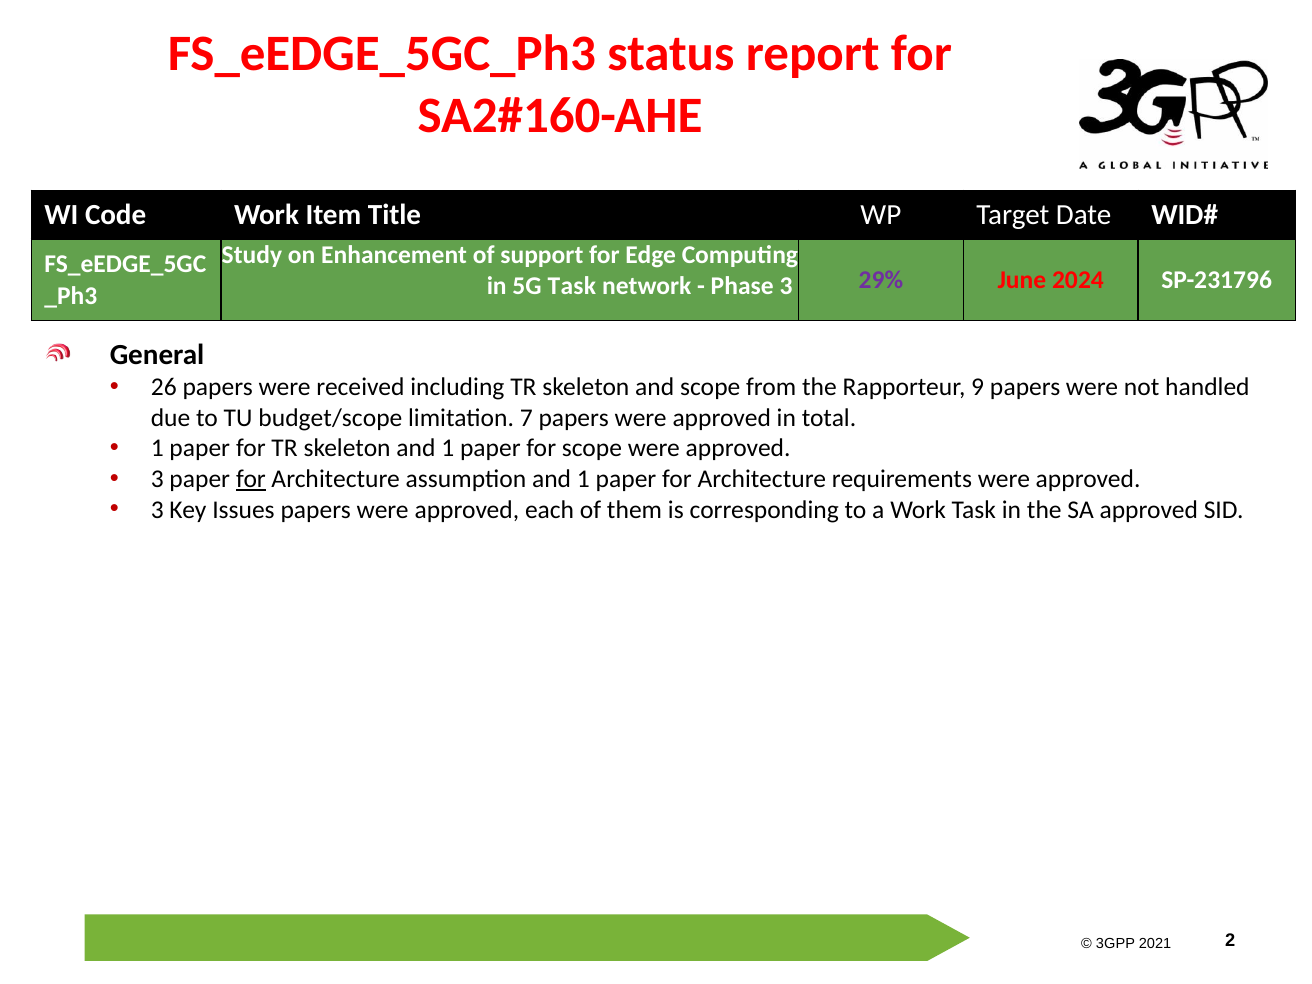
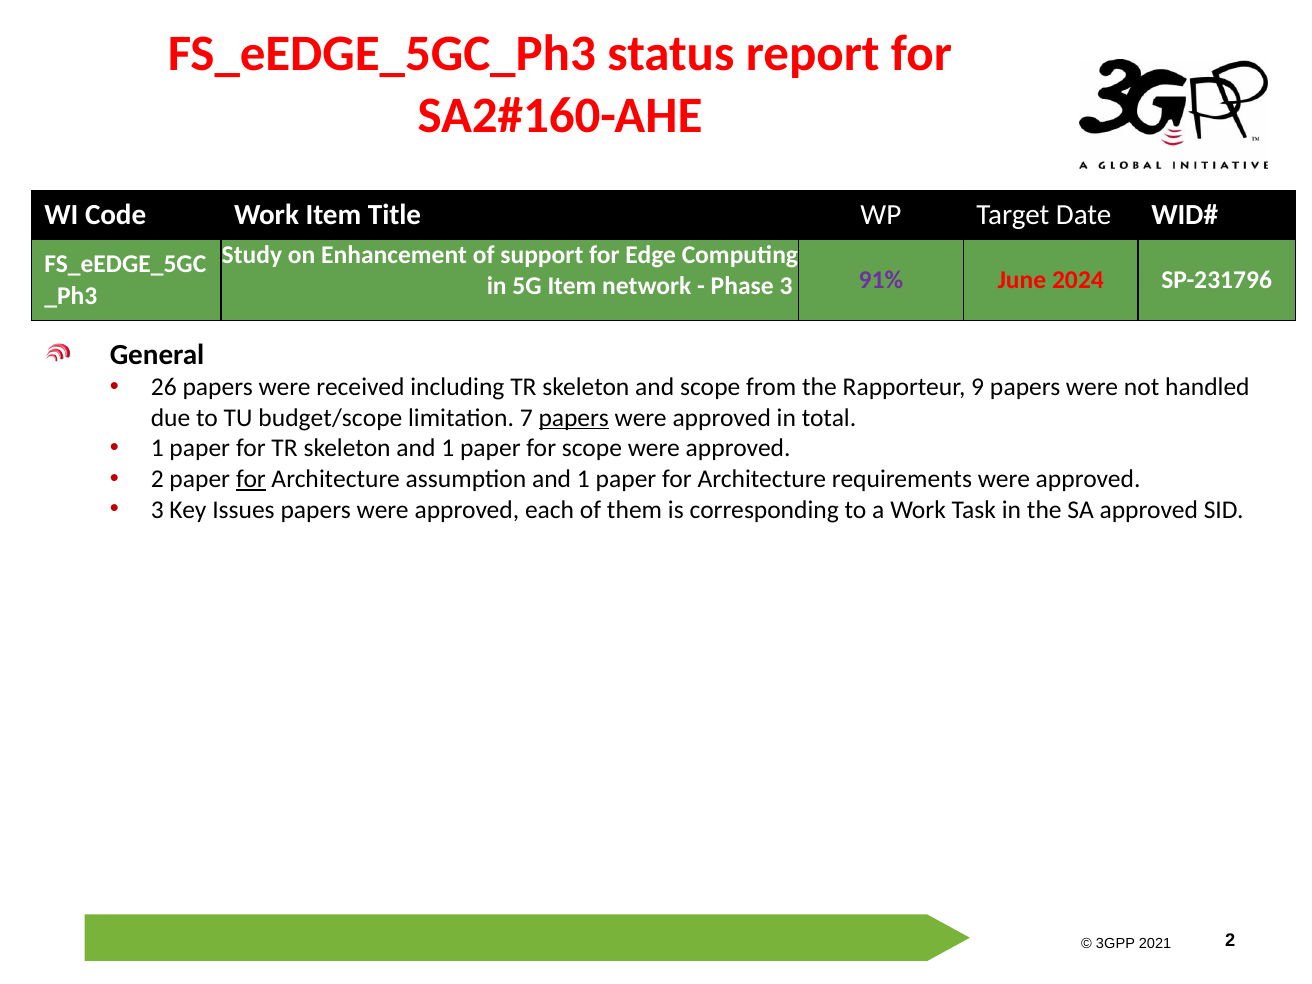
5G Task: Task -> Item (572, 286)
29%: 29% -> 91% (881, 280)
papers underline: none -> present (574, 418)
3: 3 -> 2 (157, 479)
